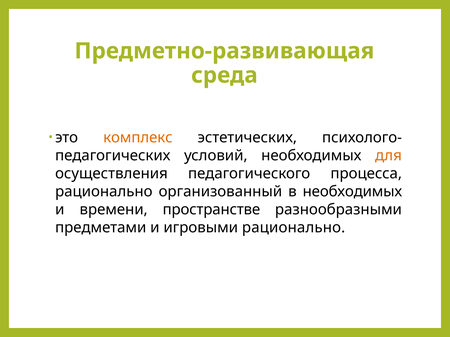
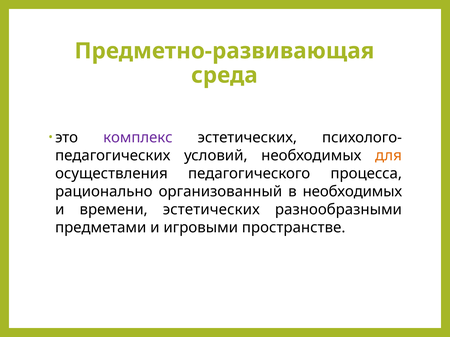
комплекс colour: orange -> purple (138, 138)
времени пространстве: пространстве -> эстетических (211, 210)
игровыми рационально: рационально -> пространстве (294, 228)
